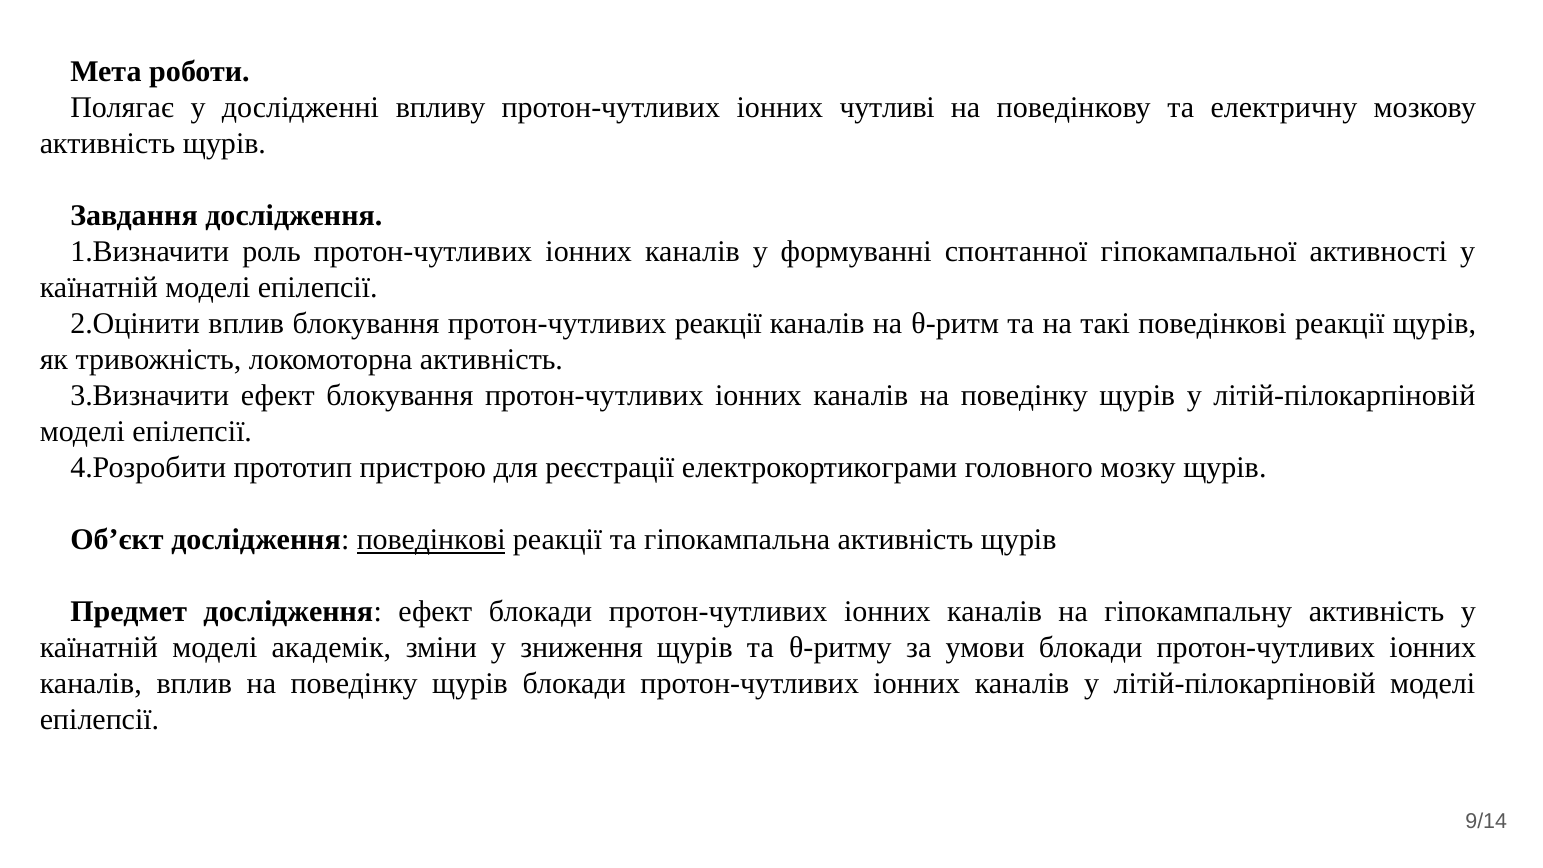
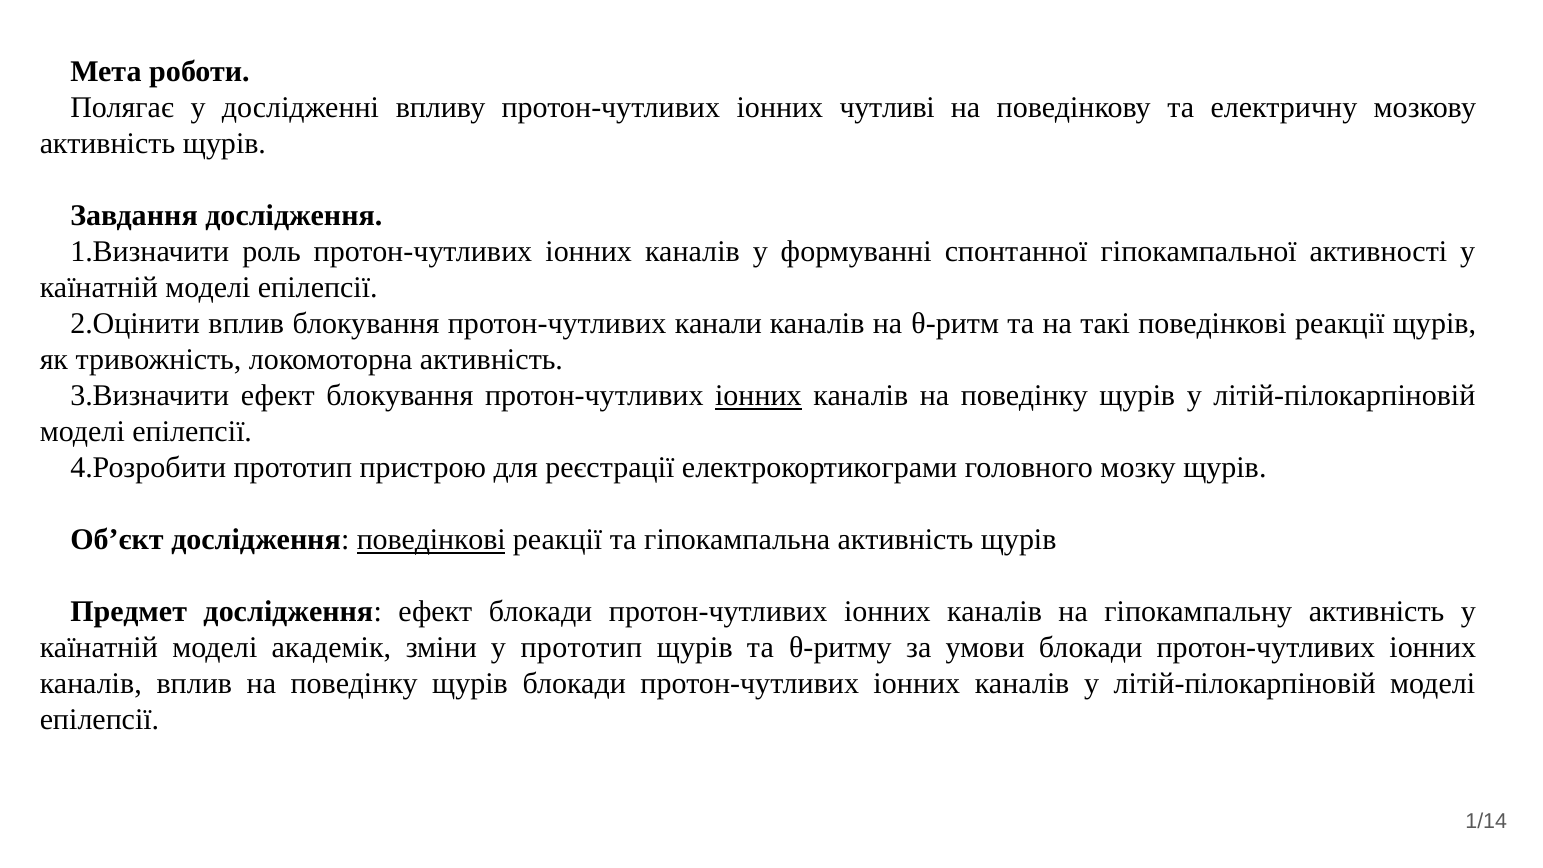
протон-чутливих реакції: реакції -> канали (718, 324)
іонних underline: none -> present (758, 396)
у зниження: зниження -> прототип (581, 648)
9/14: 9/14 -> 1/14 (1486, 822)
